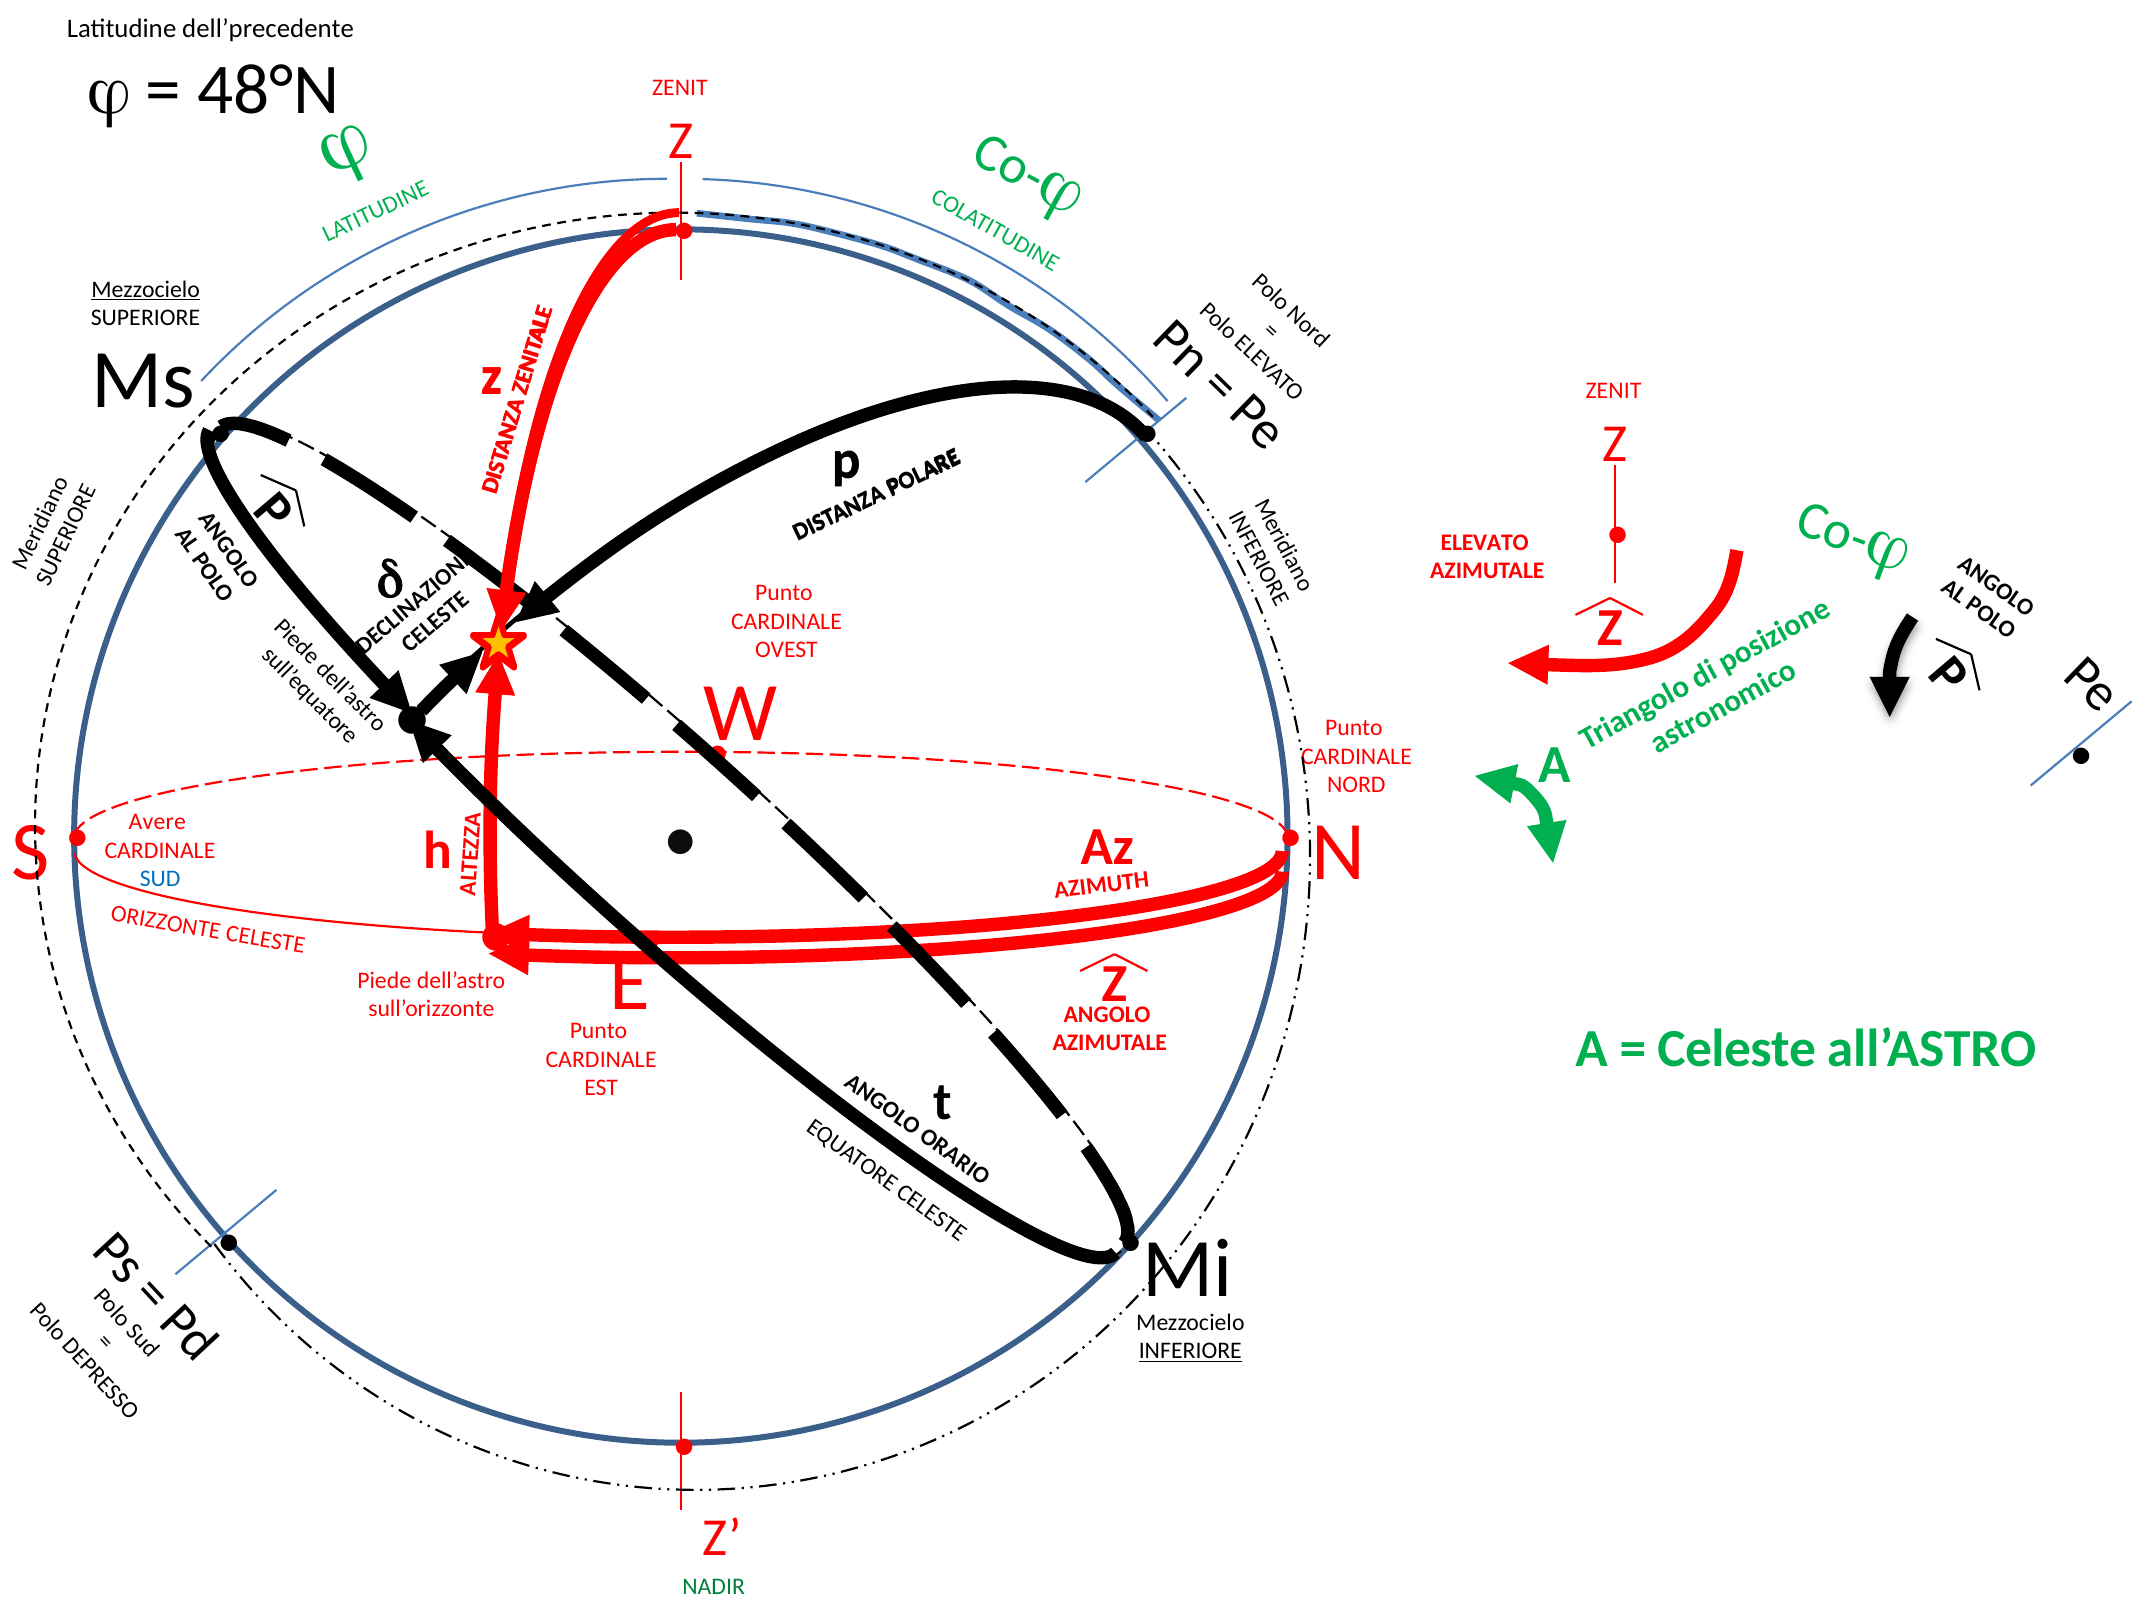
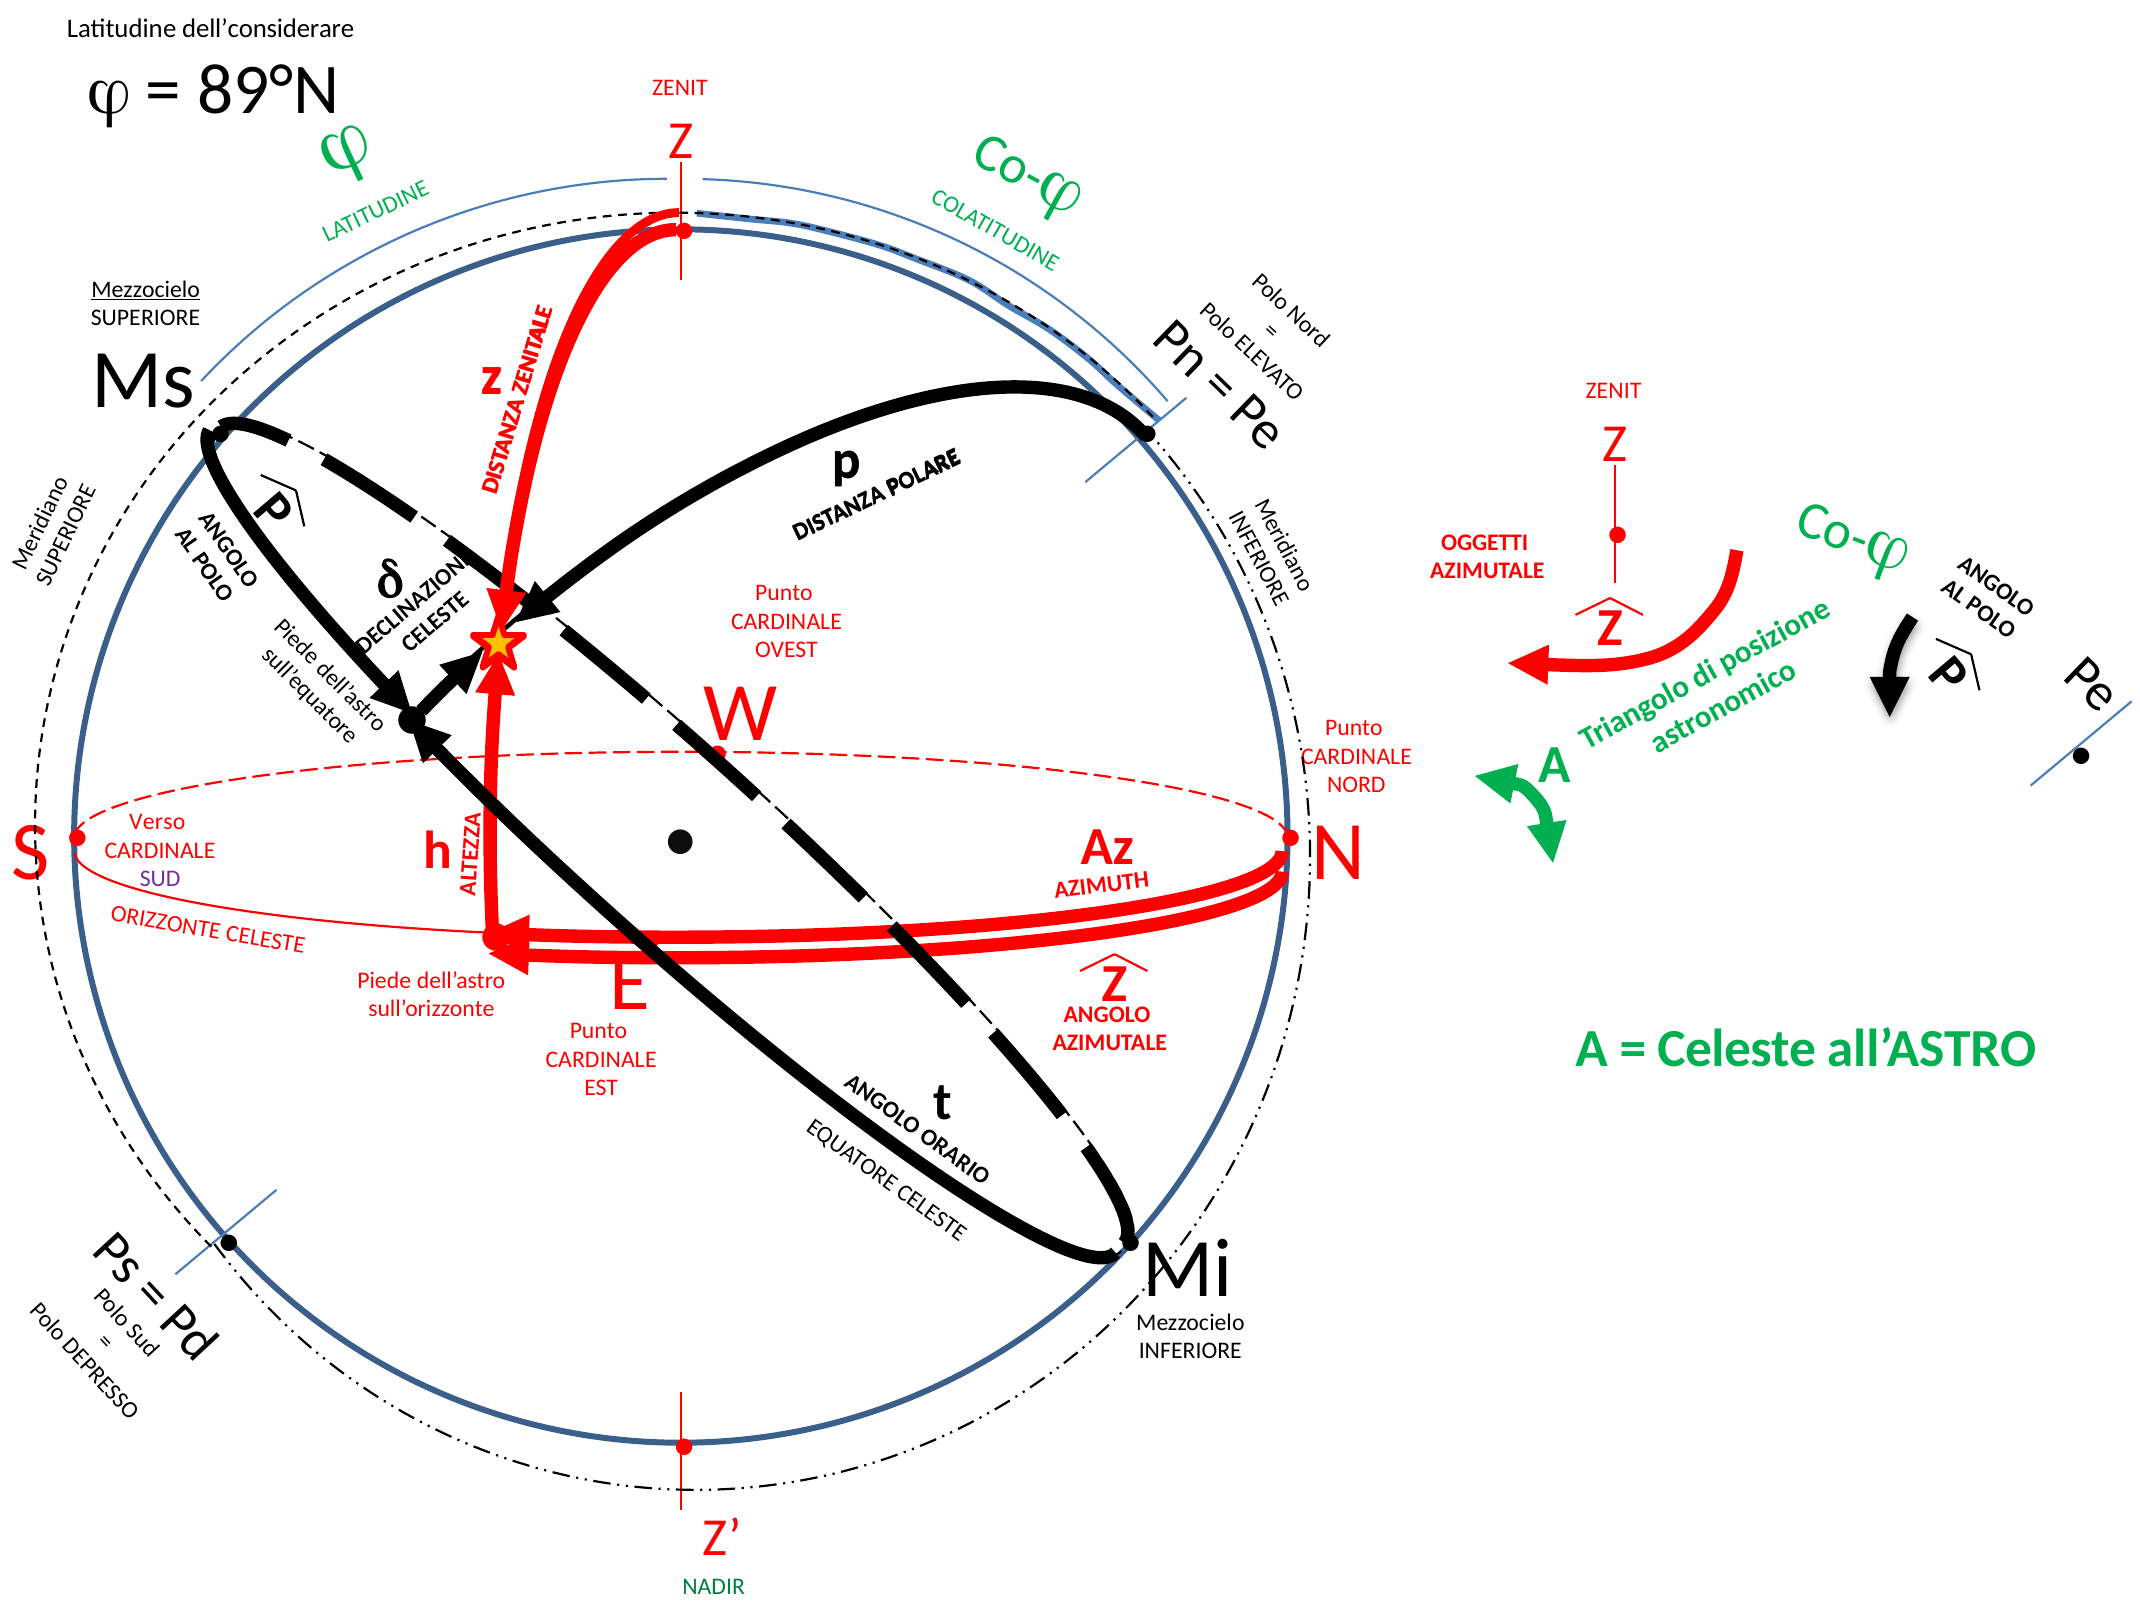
dell’precedente: dell’precedente -> dell’considerare (268, 28)
48°N: 48°N -> 89°N (269, 90)
ELEVATO: ELEVATO -> OGGETTI (1485, 542)
Avere: Avere -> Verso (157, 822)
SUD colour: blue -> purple (160, 879)
INFERIORE underline: present -> none (1190, 1351)
